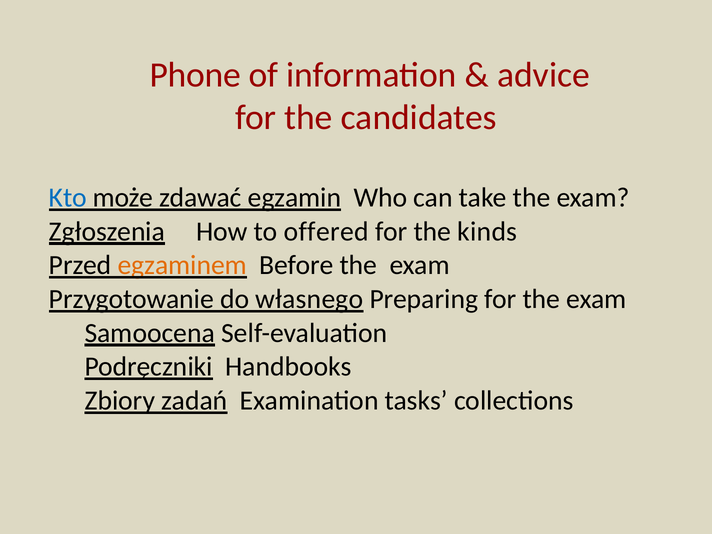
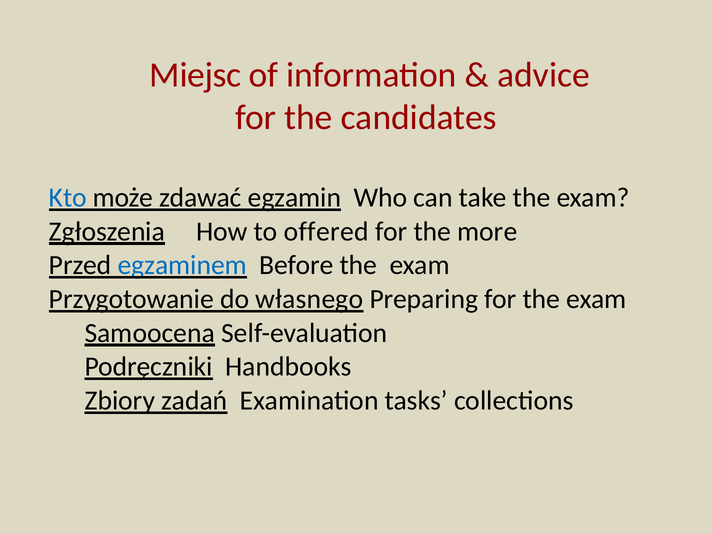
Phone: Phone -> Miejsc (195, 75)
kinds: kinds -> more (487, 232)
egzaminem colour: orange -> blue (182, 265)
